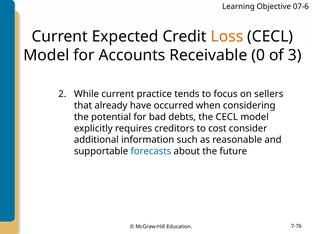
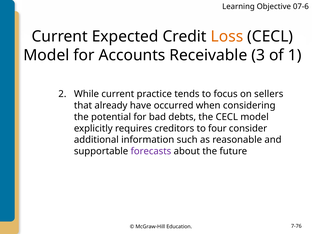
0: 0 -> 3 (258, 55)
3: 3 -> 1 (295, 55)
cost: cost -> four (217, 128)
forecasts colour: blue -> purple (151, 151)
